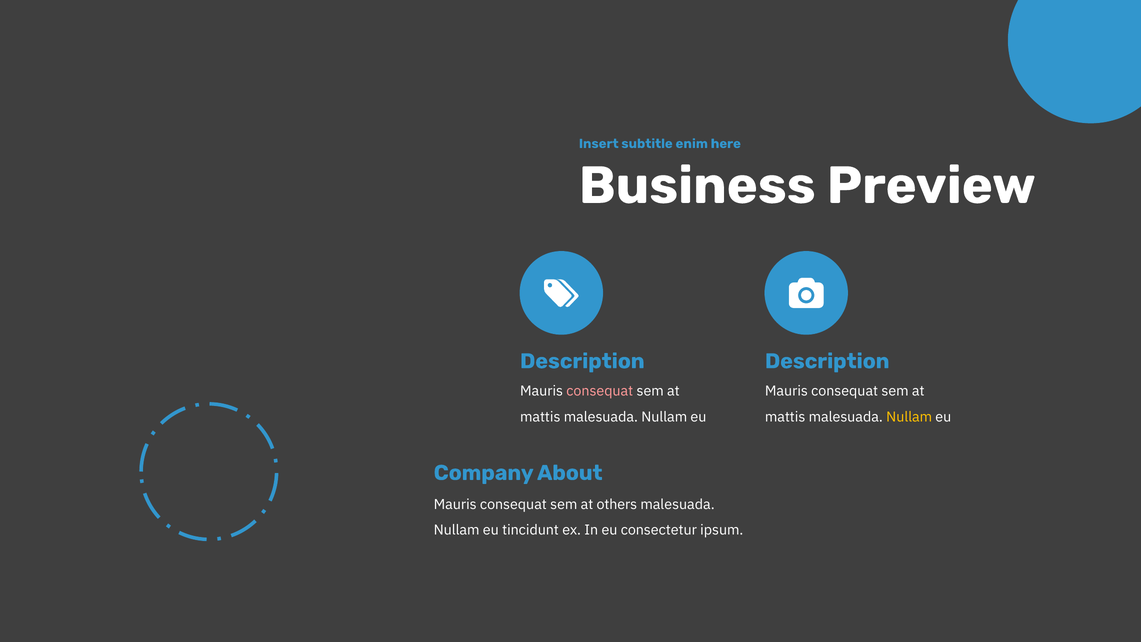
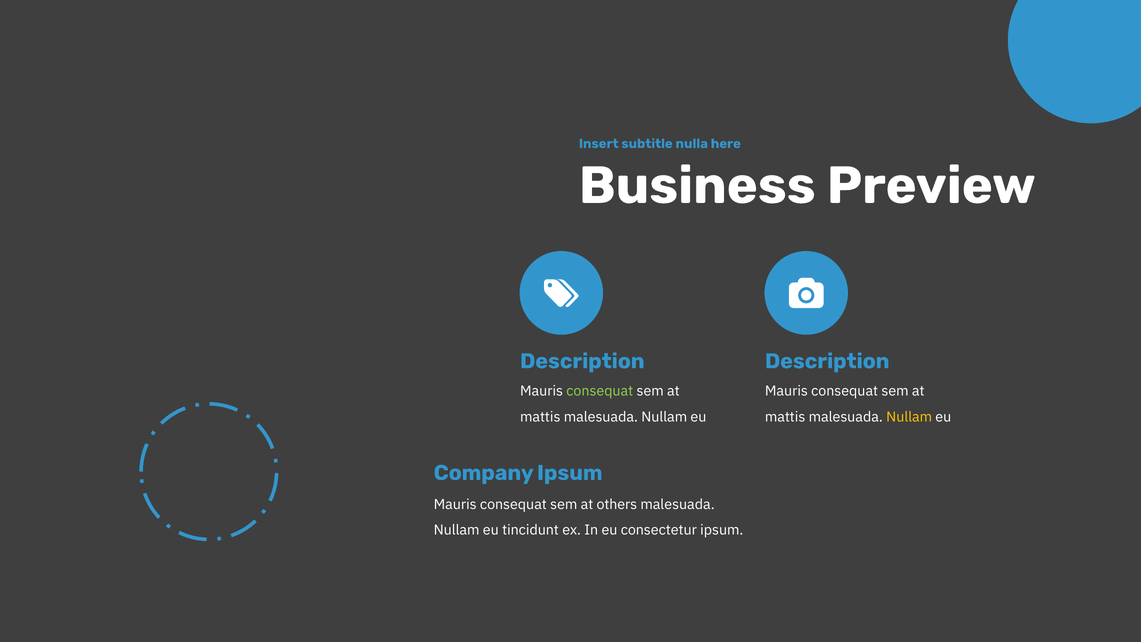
enim: enim -> nulla (692, 144)
consequat colour: pink -> light green (600, 391)
Company About: About -> Ipsum (570, 473)
